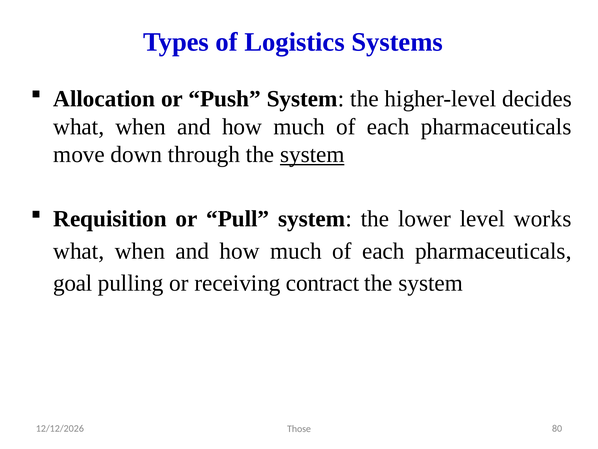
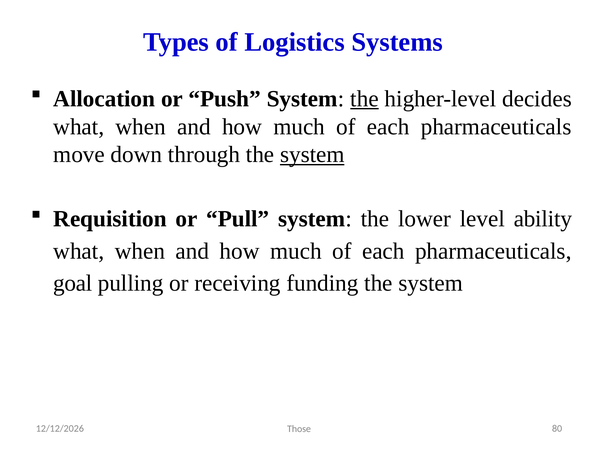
the underline: none -> present (364, 99)
works: works -> ability (543, 219)
contract: contract -> funding (322, 283)
